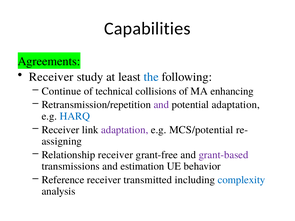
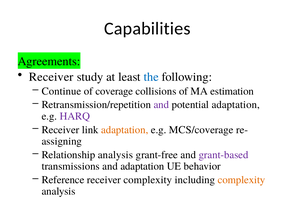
technical: technical -> coverage (114, 91)
enhancing: enhancing -> estimation (232, 91)
HARQ colour: blue -> purple (75, 116)
adaptation colour: purple -> orange (125, 130)
MCS/potential: MCS/potential -> MCS/coverage (201, 130)
Relationship receiver: receiver -> analysis (115, 155)
and estimation: estimation -> adaptation (142, 166)
receiver transmitted: transmitted -> complexity (148, 180)
complexity colour: blue -> orange (242, 180)
